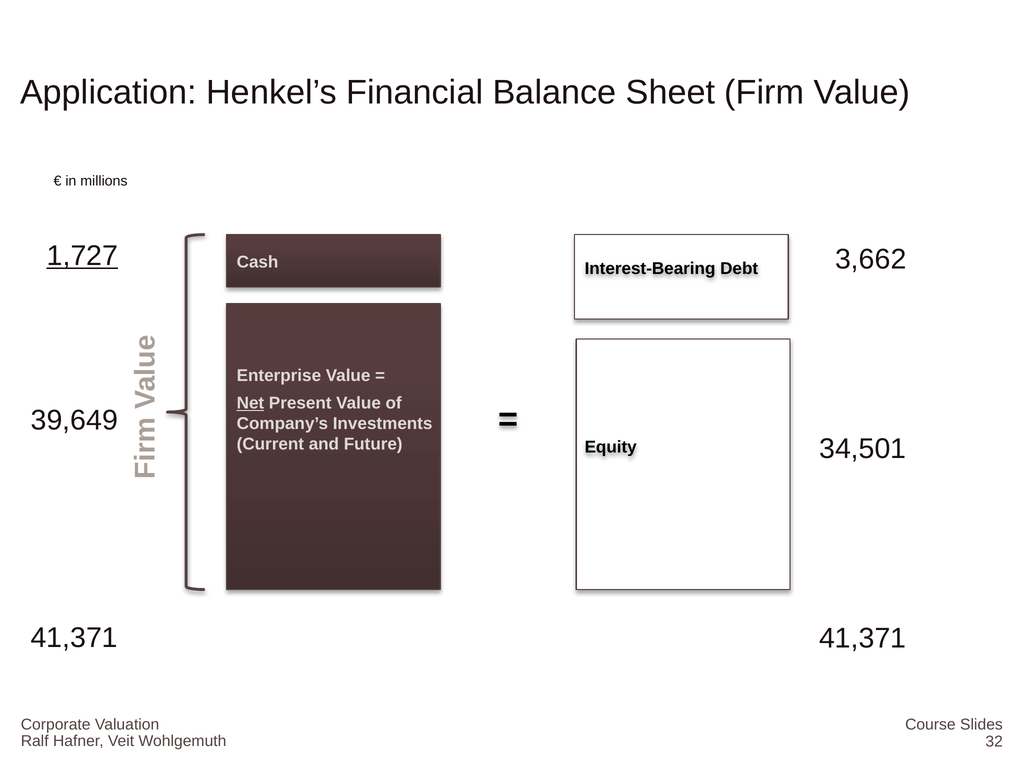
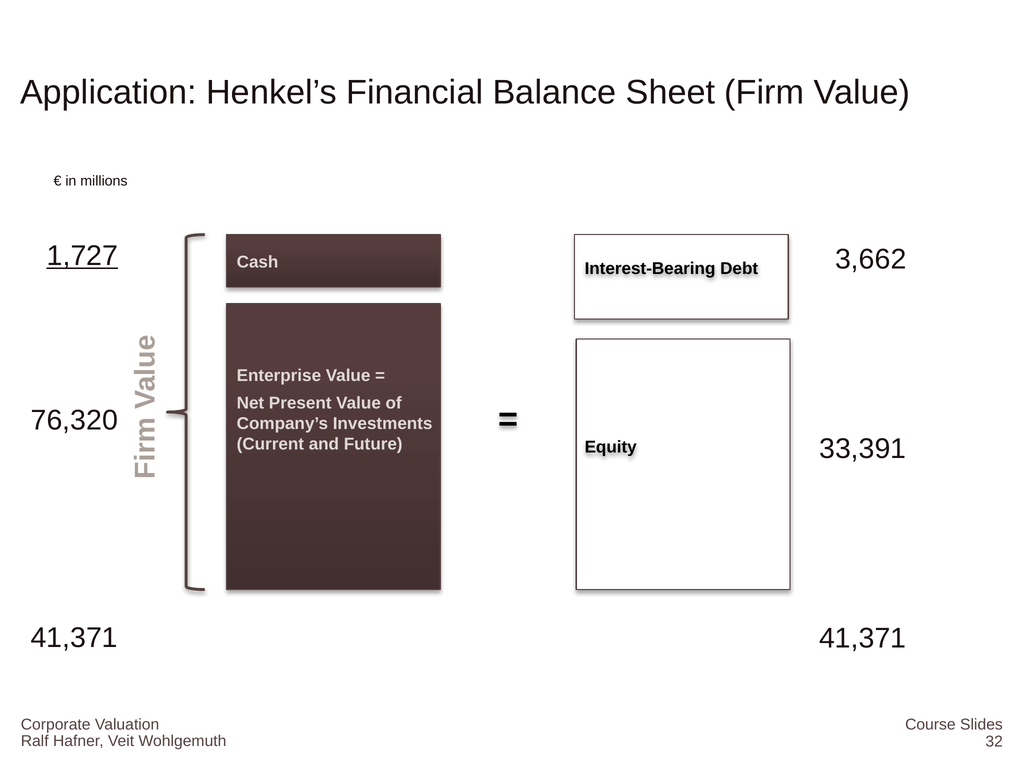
Net underline: present -> none (250, 403)
39,649: 39,649 -> 76,320 (74, 421)
34,501: 34,501 -> 33,391 (863, 449)
